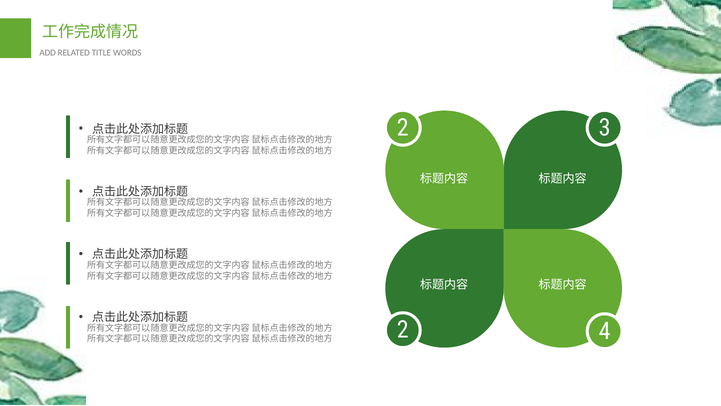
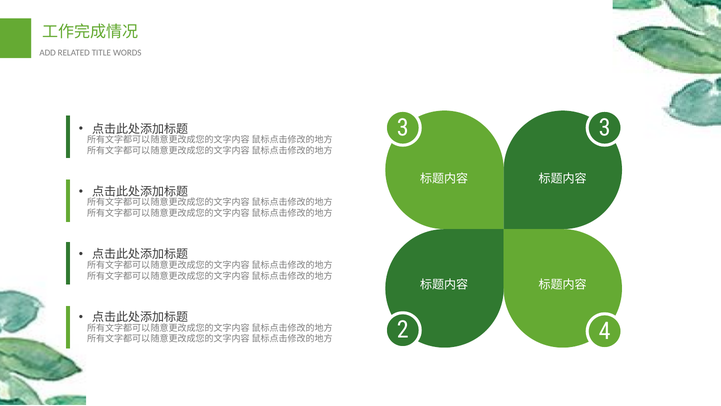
2: 2 -> 3 (403, 128)
